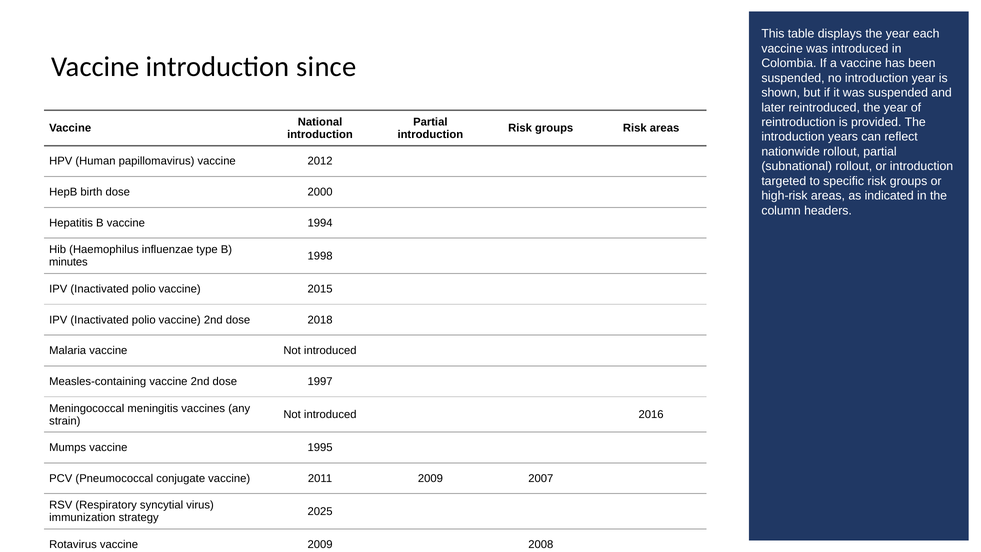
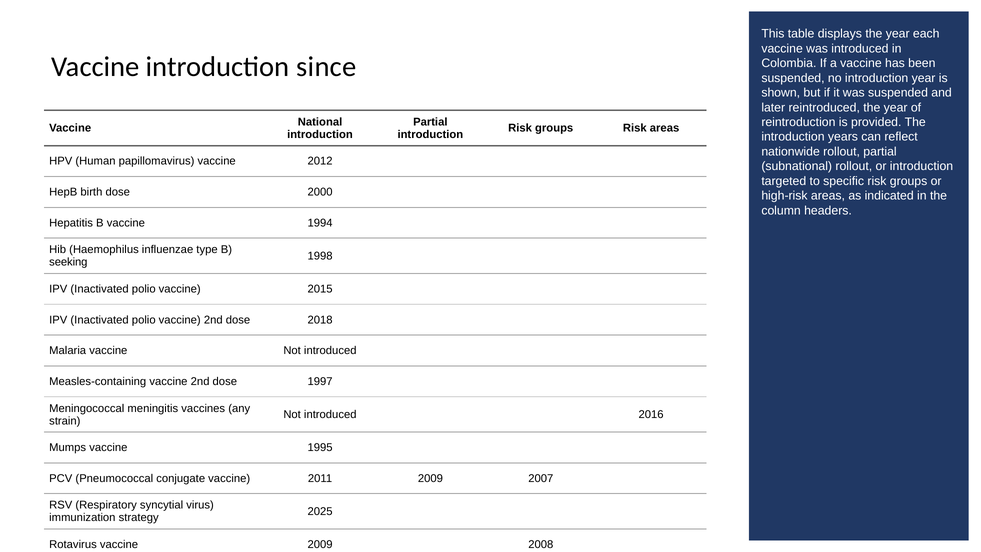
minutes: minutes -> seeking (68, 262)
